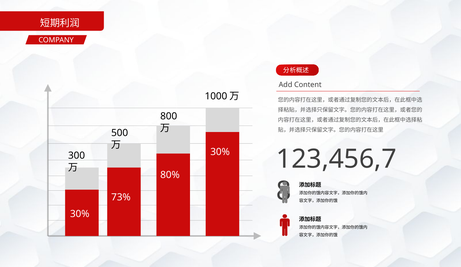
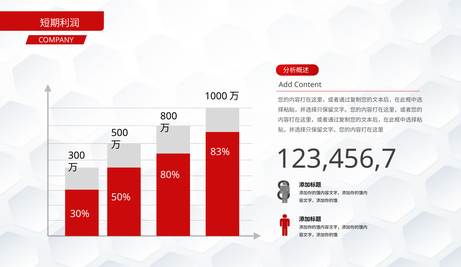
30%: 30% -> 83% (220, 152)
73%: 73% -> 50% (121, 197)
